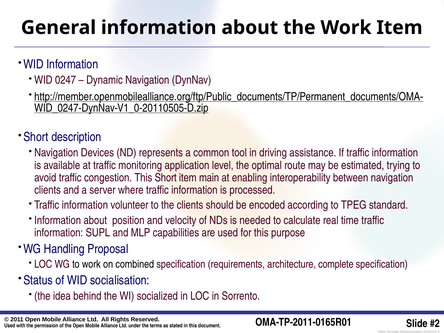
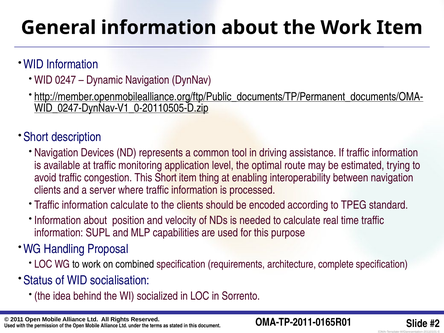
main: main -> thing (209, 178)
information volunteer: volunteer -> calculate (129, 205)
